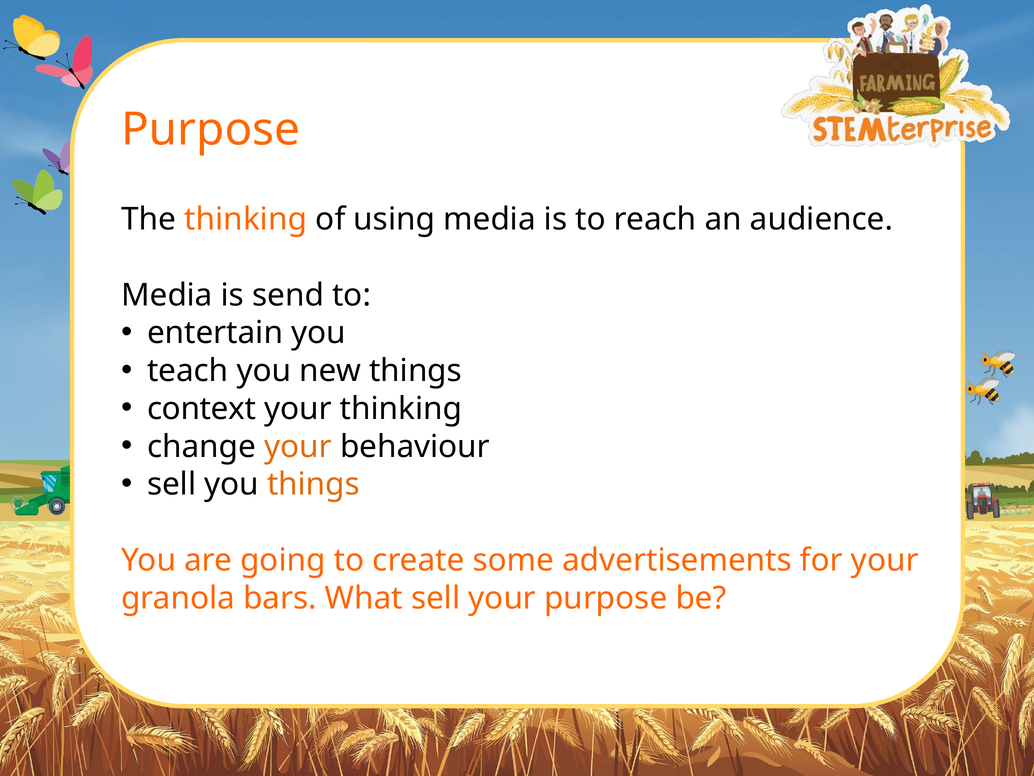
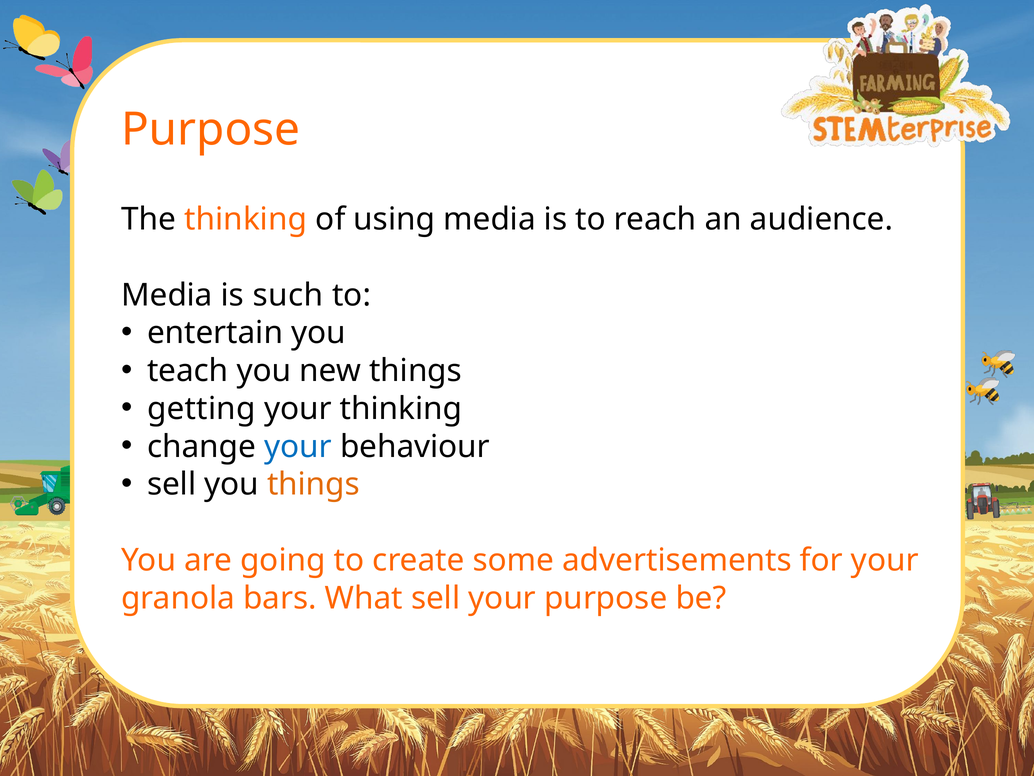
send: send -> such (288, 295)
context: context -> getting (201, 408)
your colour: orange -> blue (298, 446)
